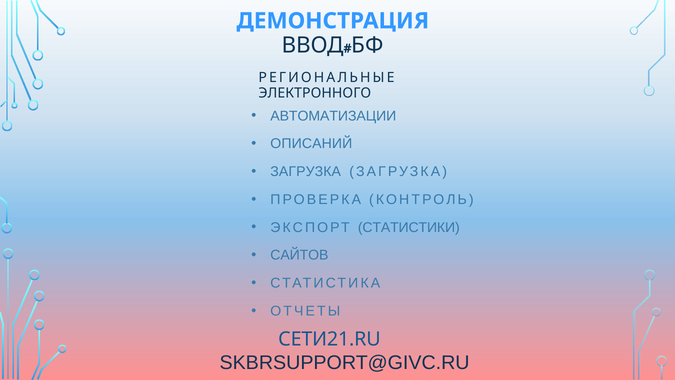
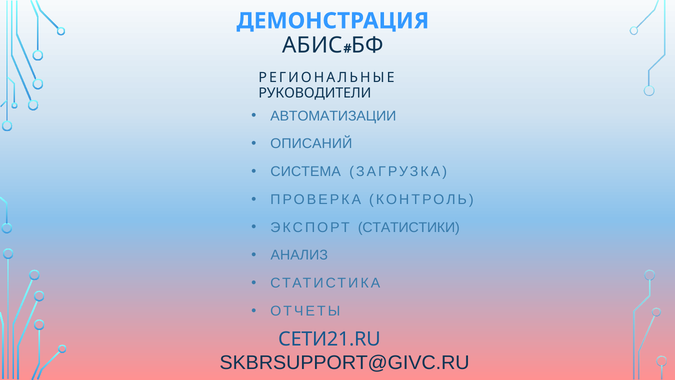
ВВОД: ВВОД -> АБИС (313, 45)
ЭЛЕКТРОННОГО: ЭЛЕКТРОННОГО -> РУКОВОДИТЕЛИ (315, 93)
ЗАГРУЗКА: ЗАГРУЗКА -> СИСТЕМА (306, 172)
САЙТОВ: САЙТОВ -> АНАЛИЗ (299, 255)
